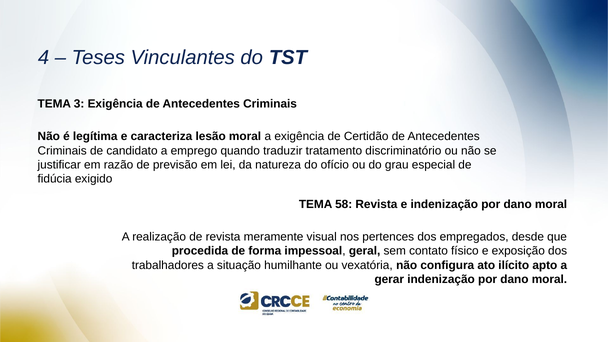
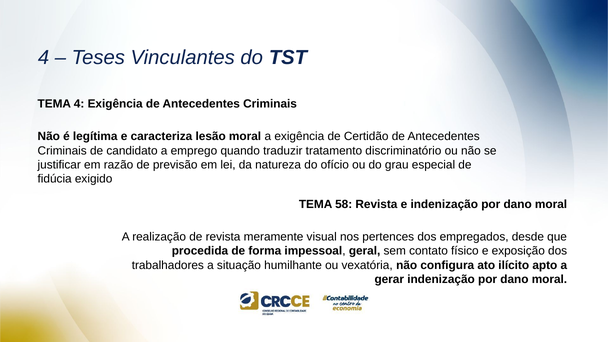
TEMA 3: 3 -> 4 (79, 104)
